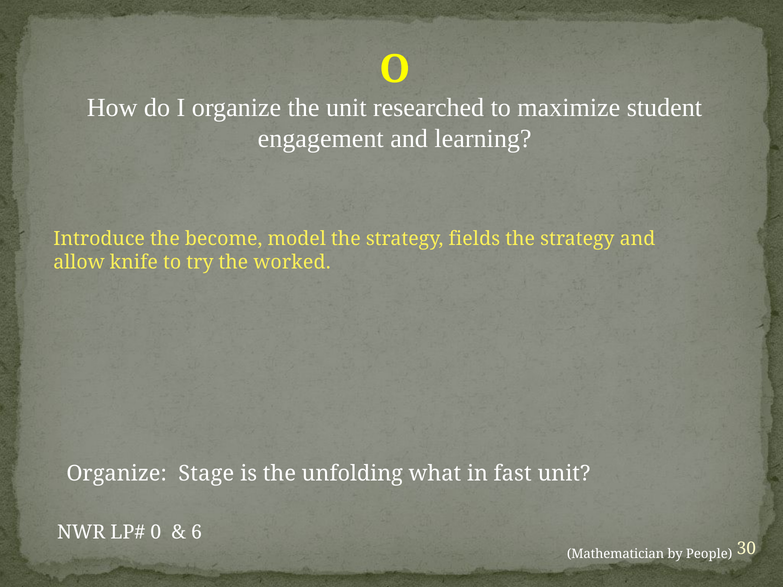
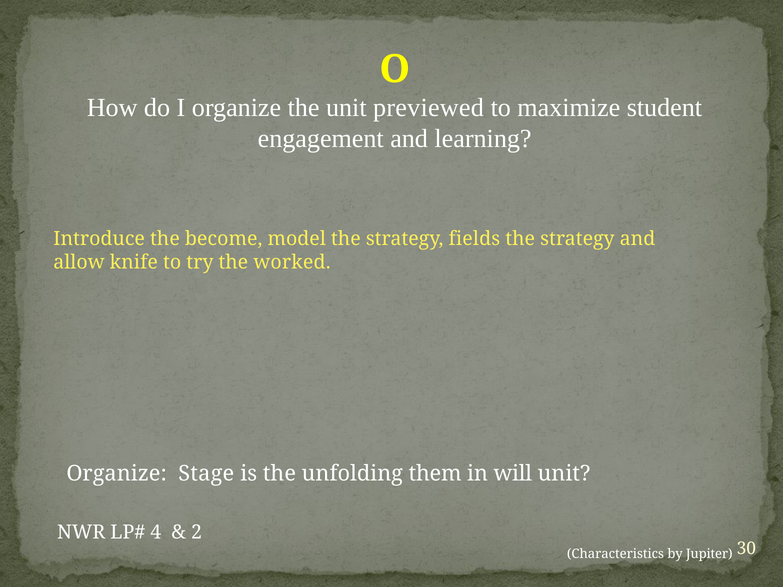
researched: researched -> previewed (428, 108)
what: what -> them (435, 474)
fast: fast -> will (513, 474)
0: 0 -> 4 (156, 532)
6: 6 -> 2 (197, 532)
Mathematician: Mathematician -> Characteristics (615, 554)
People: People -> Jupiter (709, 554)
